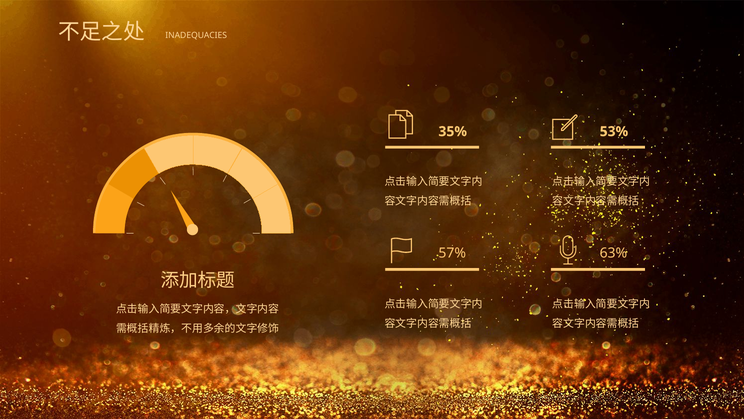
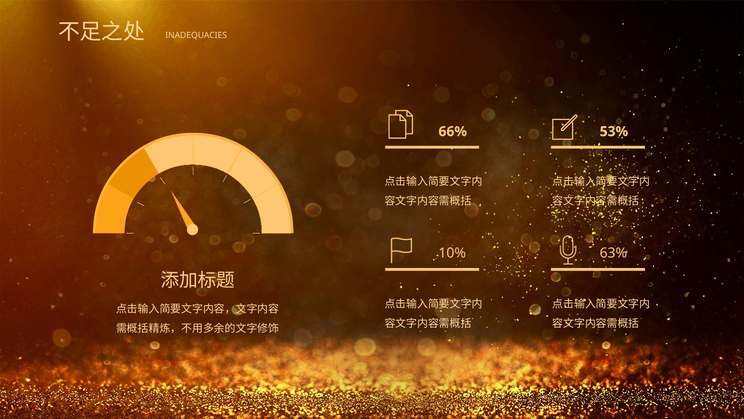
35%: 35% -> 66% (453, 131)
57%: 57% -> 10% (452, 253)
